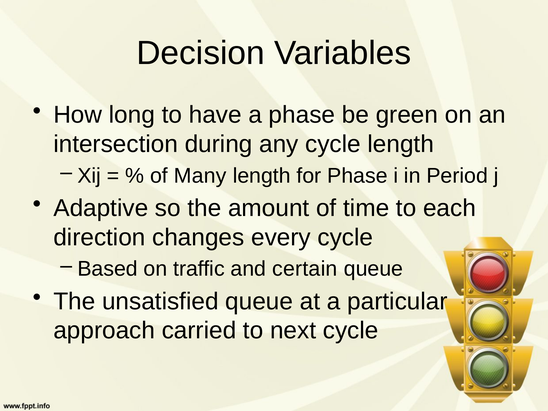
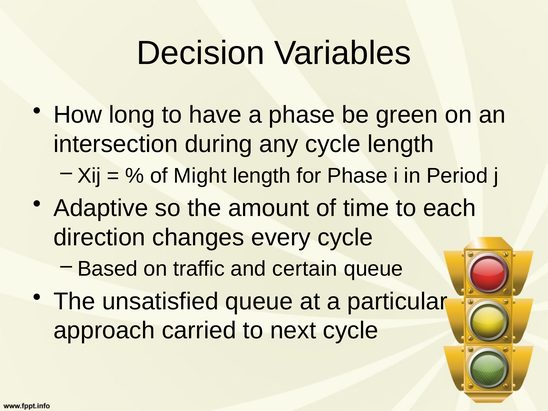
Many: Many -> Might (200, 176)
